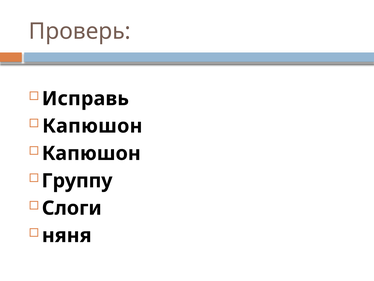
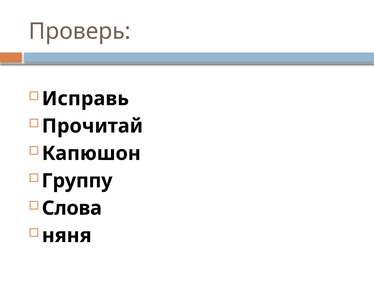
Капюшон: Капюшон -> Прочитай (92, 126)
Слоги: Слоги -> Слова (72, 208)
